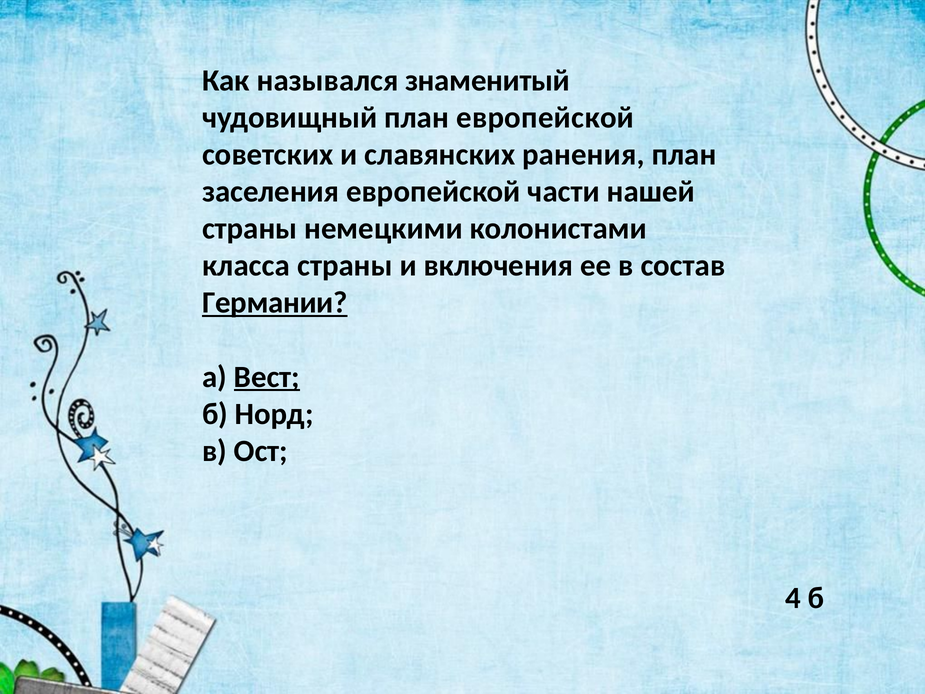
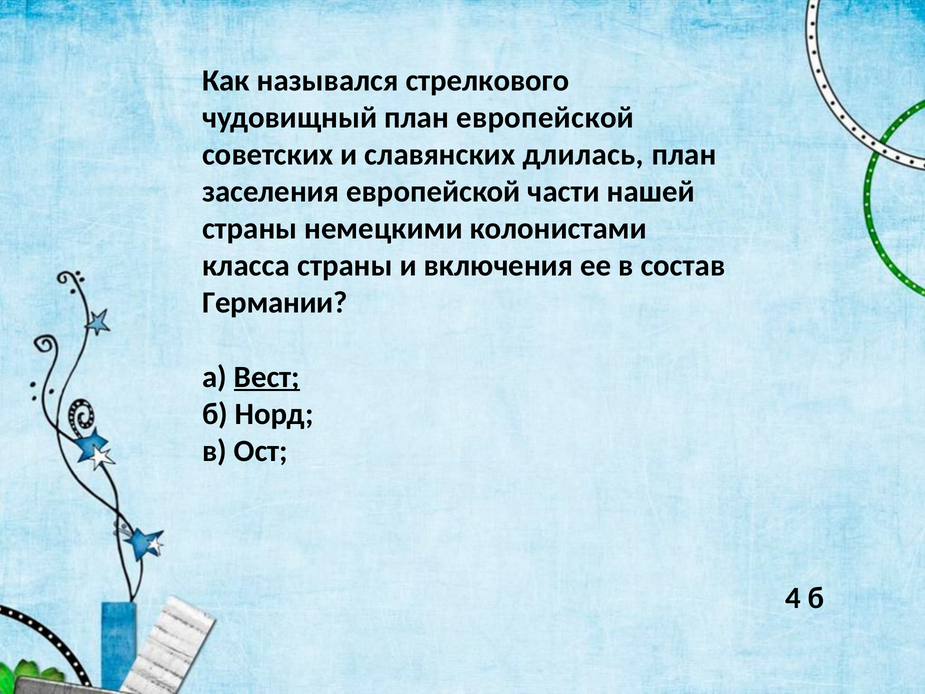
знаменитый: знаменитый -> стрелкового (487, 81)
ранения: ранения -> длилась (583, 155)
Германии underline: present -> none (275, 303)
